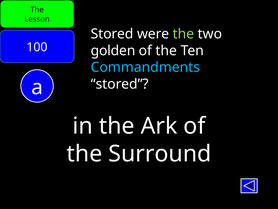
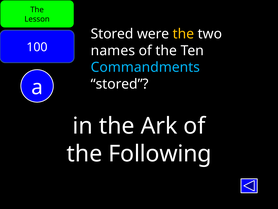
the colour: light green -> yellow (183, 34)
golden: golden -> names (113, 51)
Surround: Surround -> Following (160, 154)
